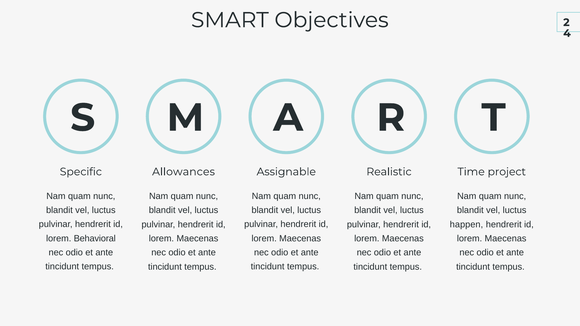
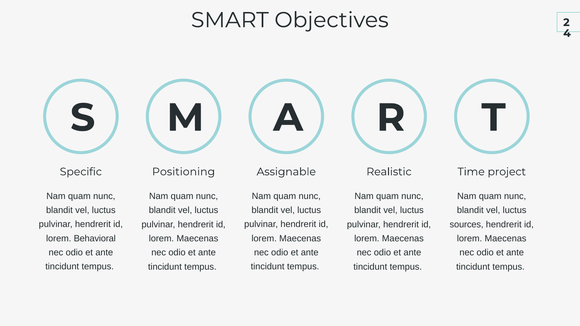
Allowances: Allowances -> Positioning (184, 172)
happen: happen -> sources (467, 225)
